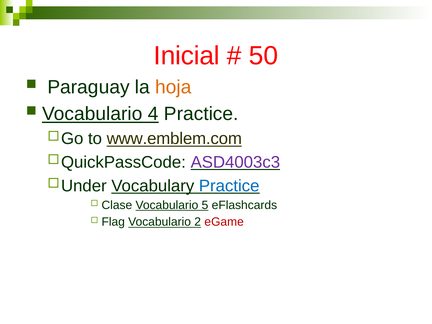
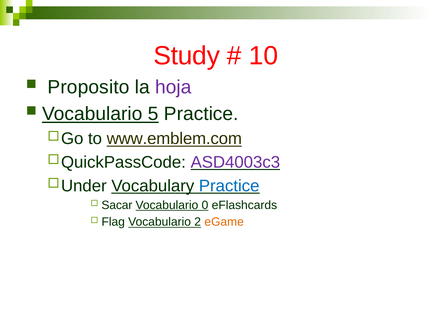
Inicial: Inicial -> Study (187, 56)
50: 50 -> 10 (264, 56)
Paraguay: Paraguay -> Proposito (88, 87)
hoja colour: orange -> purple (173, 87)
4: 4 -> 5 (153, 114)
Clase: Clase -> Sacar (117, 205)
5: 5 -> 0 (205, 205)
eGame colour: red -> orange (224, 222)
